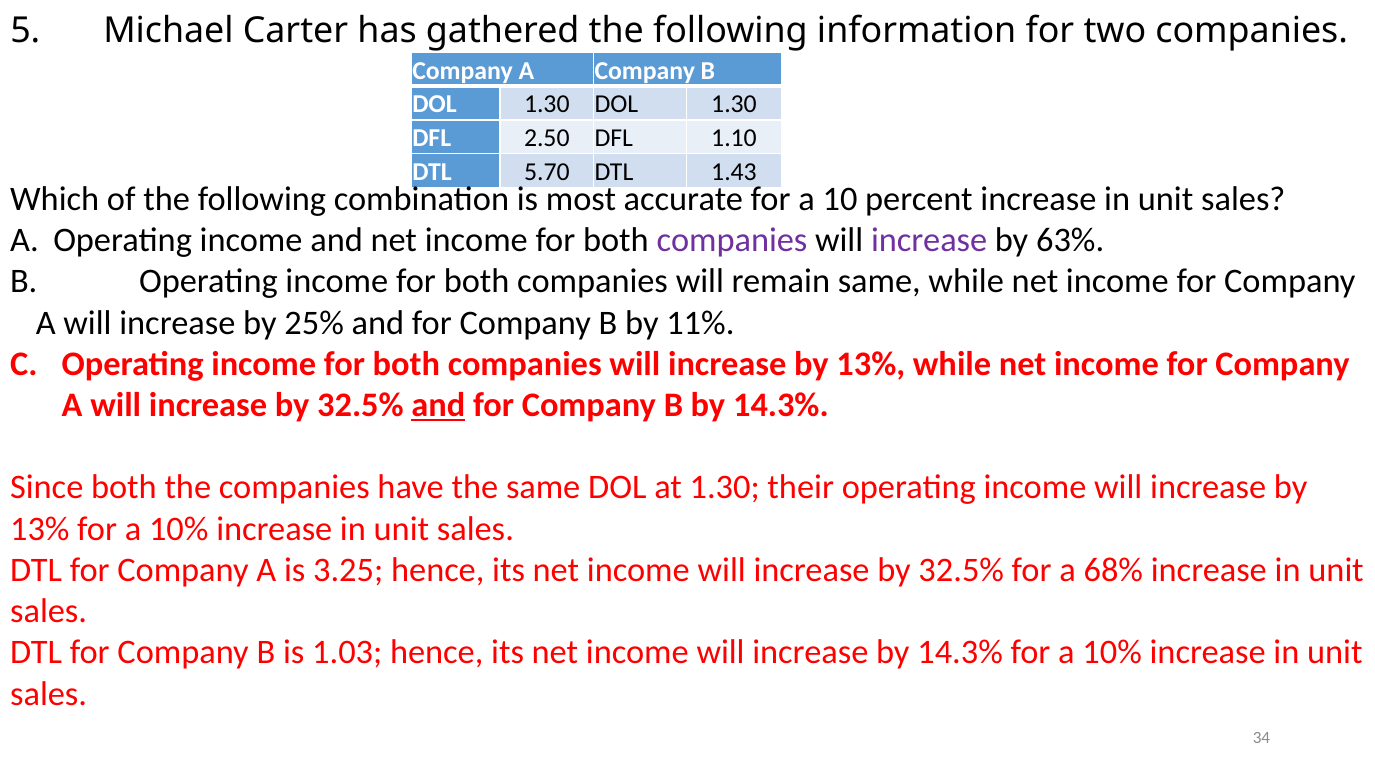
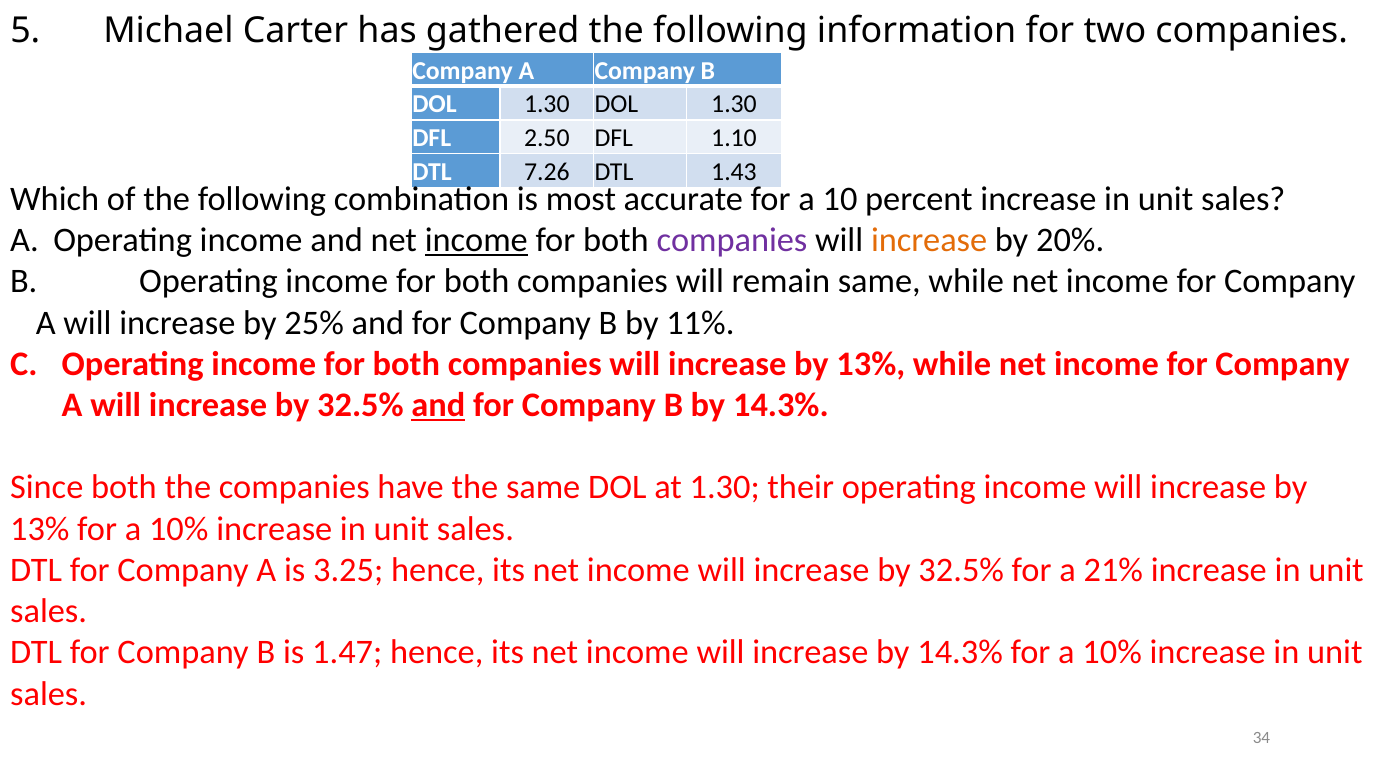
5.70: 5.70 -> 7.26 (547, 172)
income underline: none -> present (476, 240)
increase colour: purple -> orange (929, 240)
63%: 63% -> 20% (1070, 240)
68%: 68% -> 21% (1113, 570)
1.03: 1.03 -> 1.47 (347, 653)
